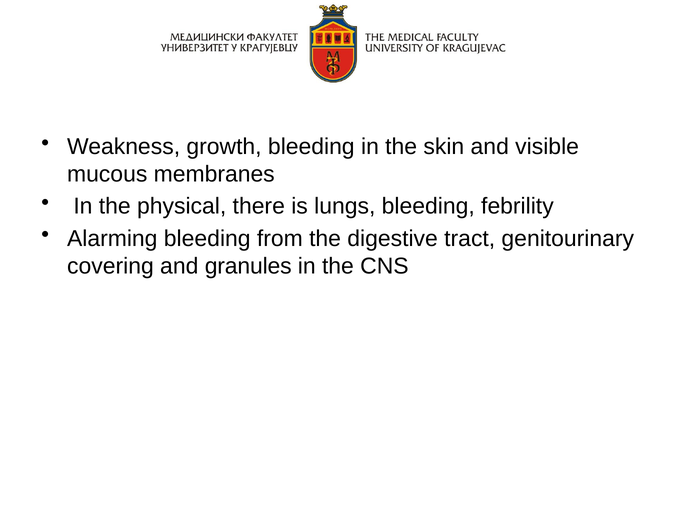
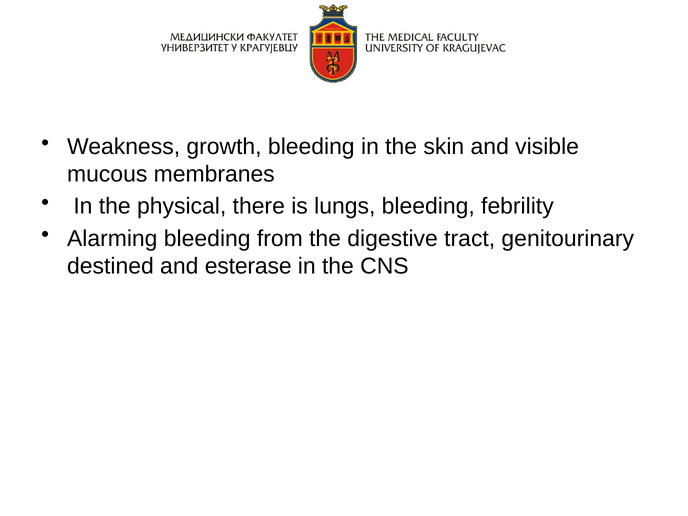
covering: covering -> destined (110, 266)
granules: granules -> esterase (248, 266)
